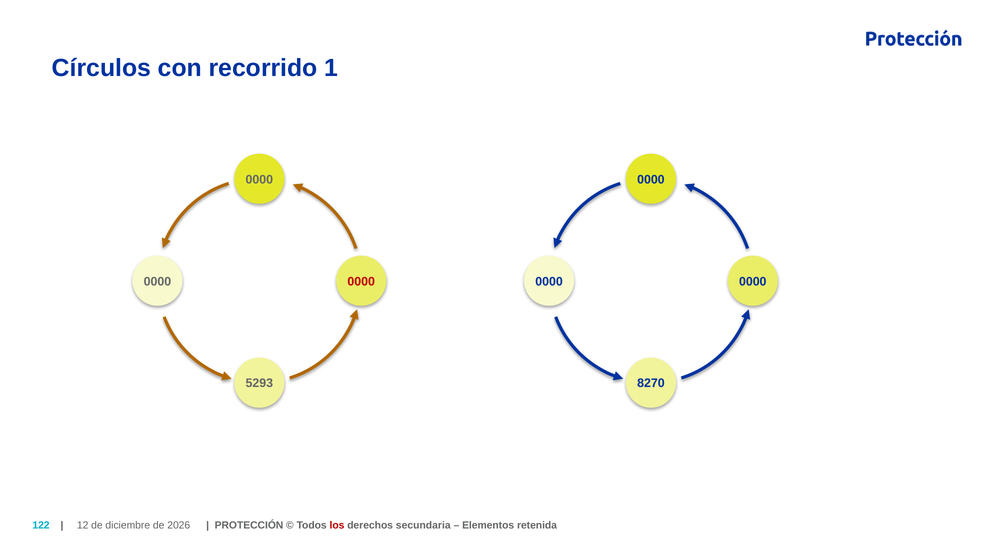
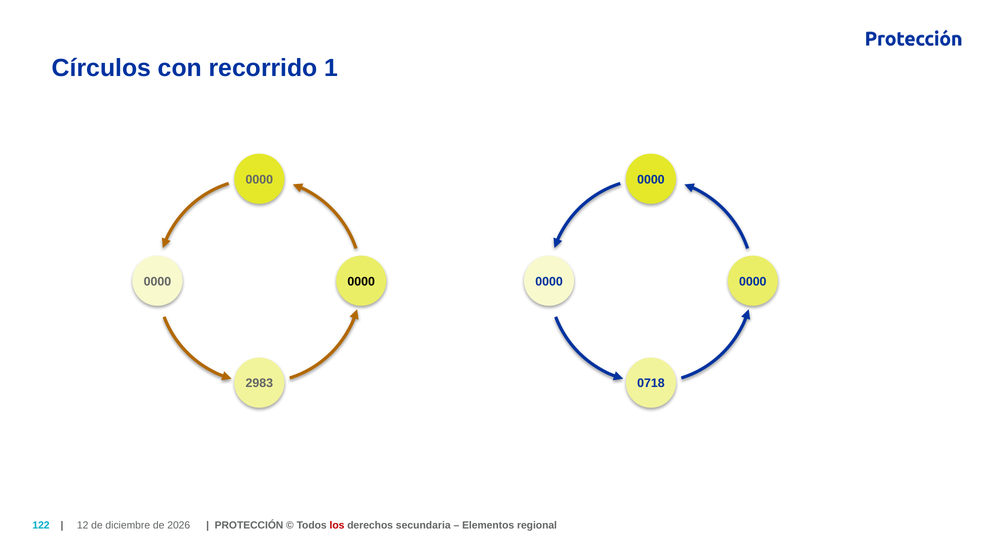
0000 colour: red -> black (361, 282)
5293: 5293 -> 2983 (259, 383)
8270: 8270 -> 0718 (651, 383)
retenida: retenida -> regional (537, 525)
